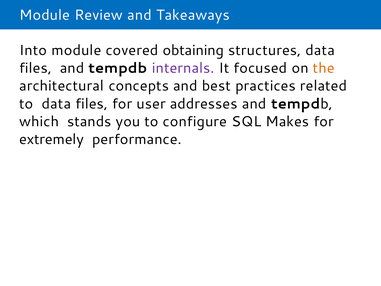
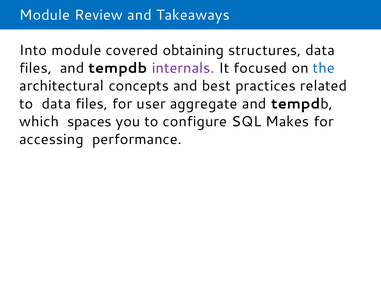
the colour: orange -> blue (324, 68)
addresses: addresses -> aggregate (204, 104)
stands: stands -> spaces (89, 121)
extremely: extremely -> accessing (51, 139)
